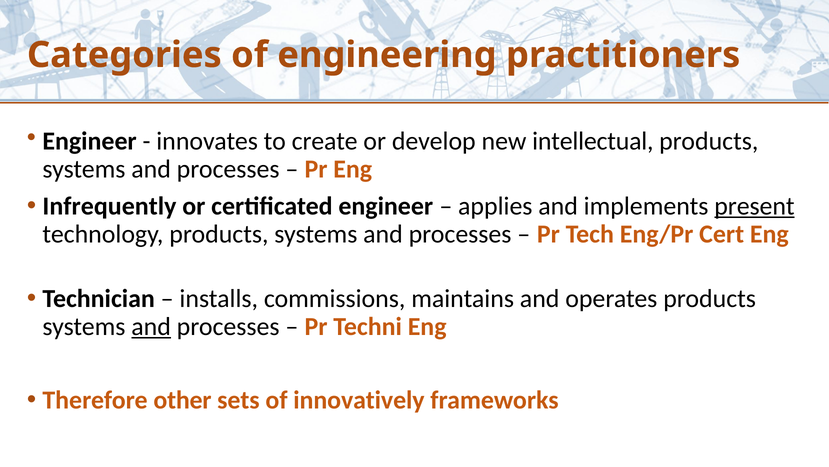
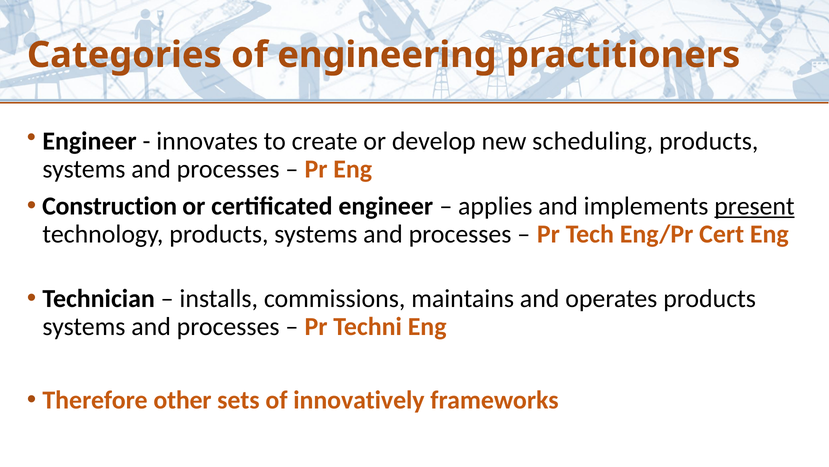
intellectual: intellectual -> scheduling (593, 141)
Infrequently: Infrequently -> Construction (110, 206)
and underline: present -> none (151, 326)
